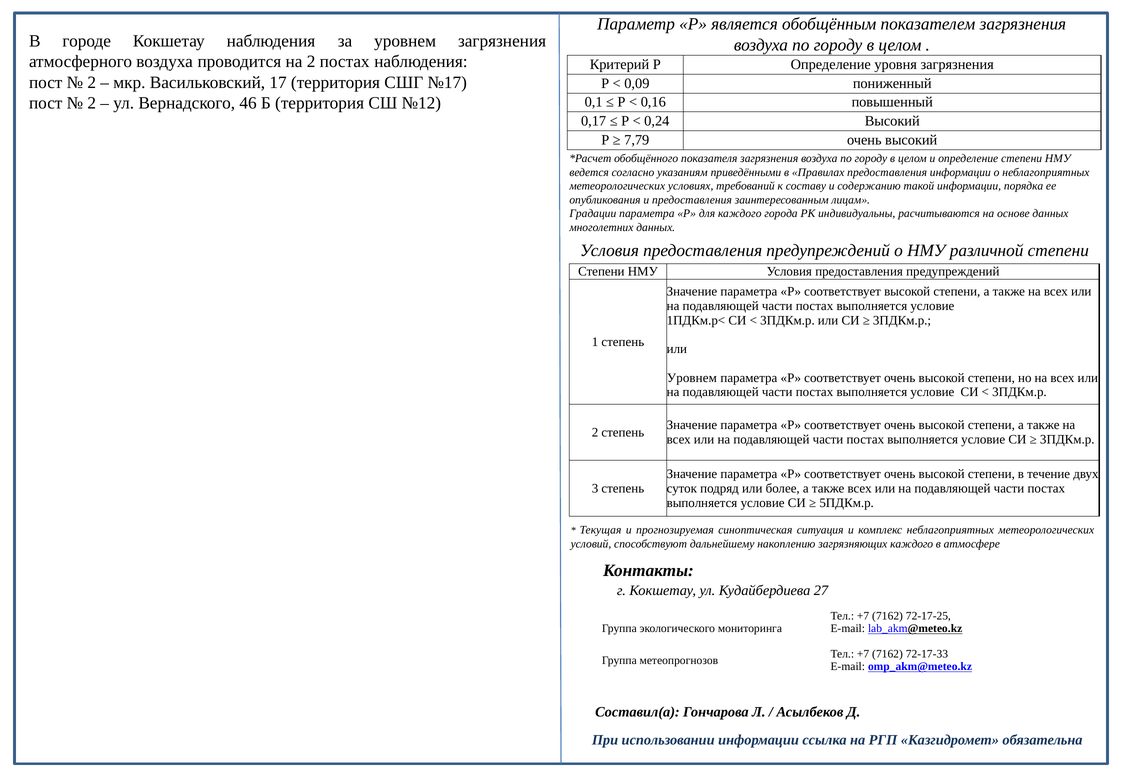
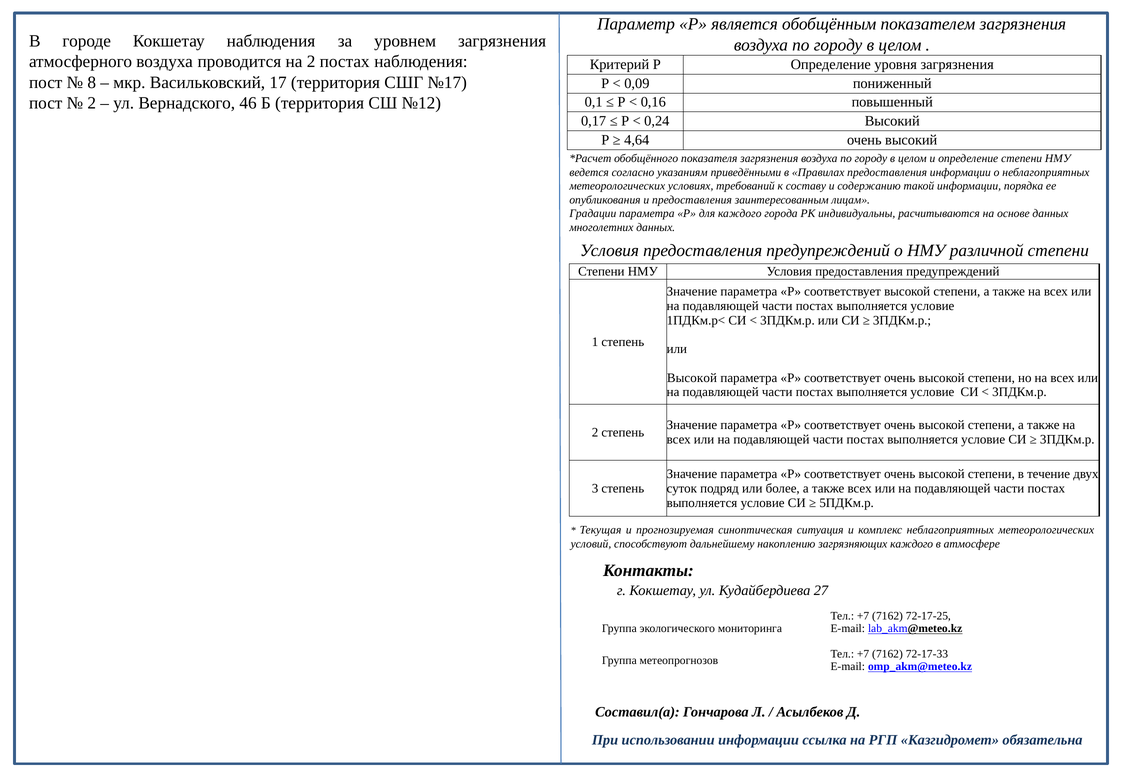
2: 2 -> 8 (92, 82)
7,79: 7,79 -> 4,64 (637, 140)
Уровнем: Уровнем -> Высокой (692, 378)
